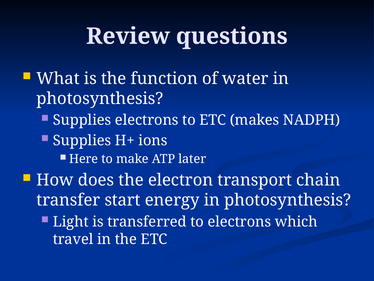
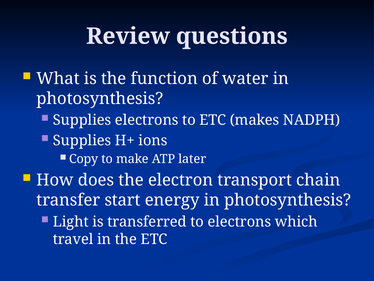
Here: Here -> Copy (84, 159)
